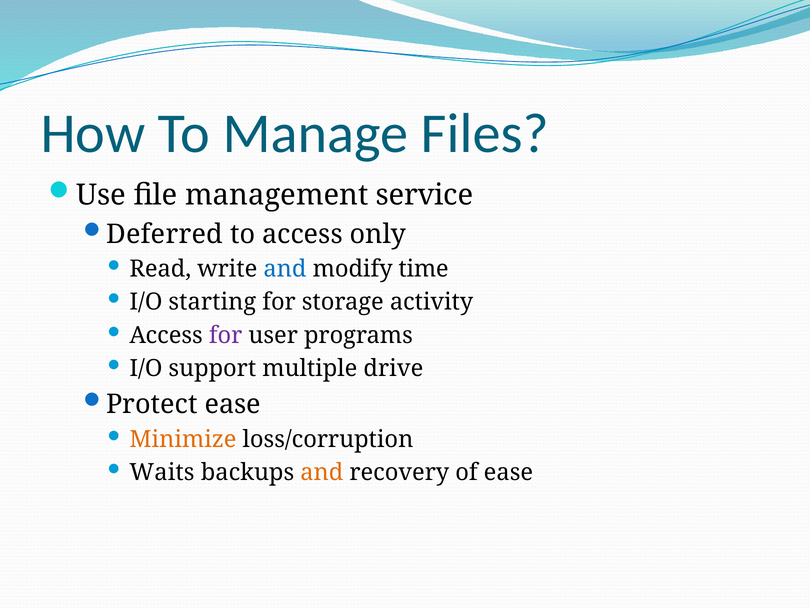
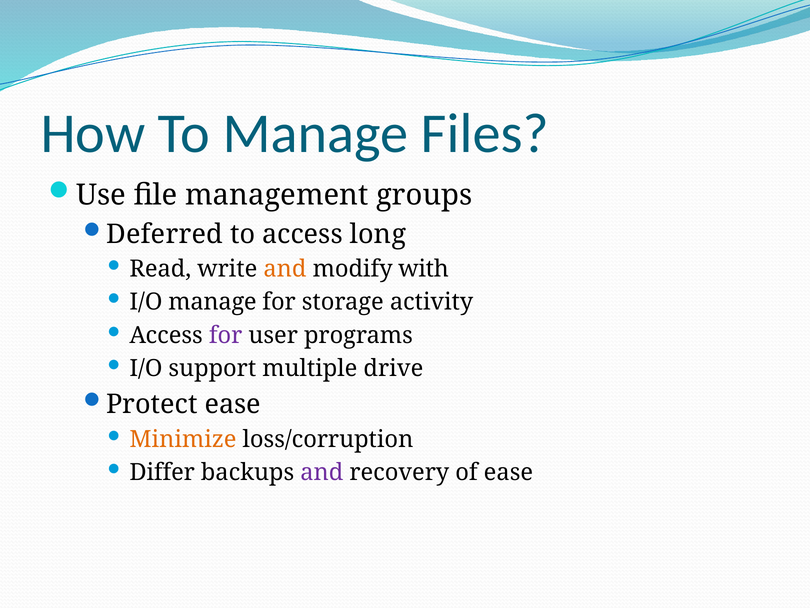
service: service -> groups (424, 195)
only: only -> long (378, 234)
and colour: blue -> orange (285, 269)
time: time -> with (424, 269)
I/O starting: starting -> manage (212, 302)
Waits: Waits -> Differ (162, 472)
and colour: orange -> purple (322, 472)
